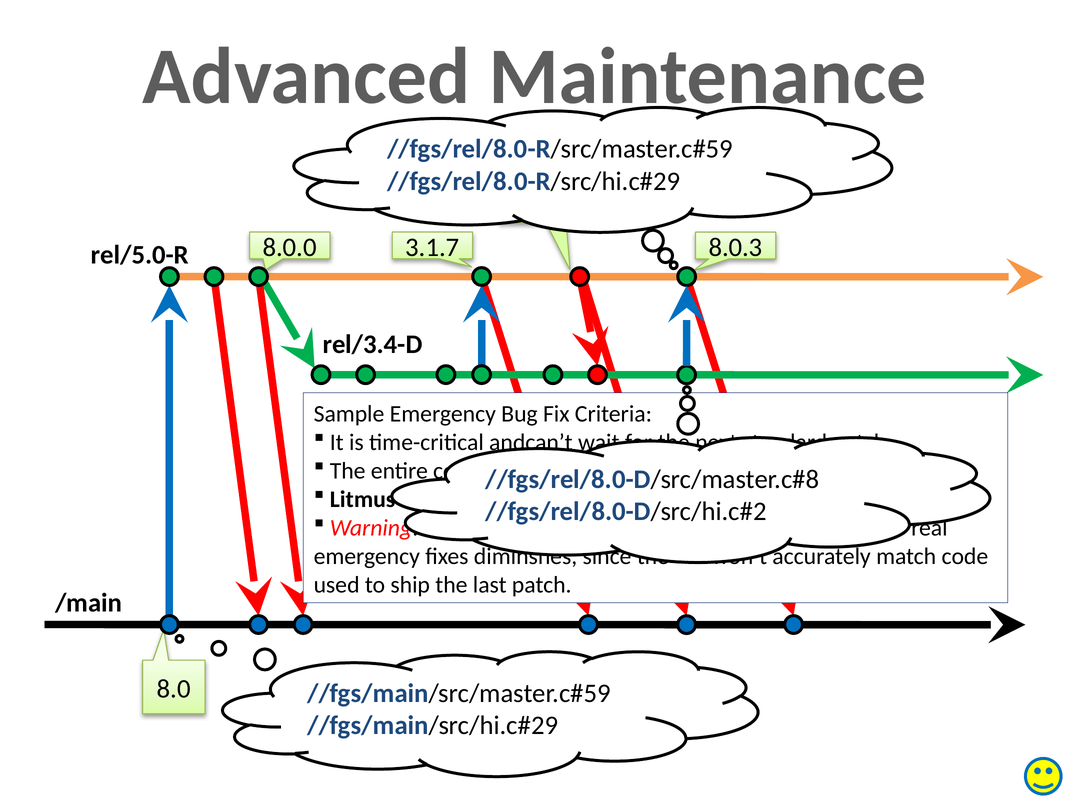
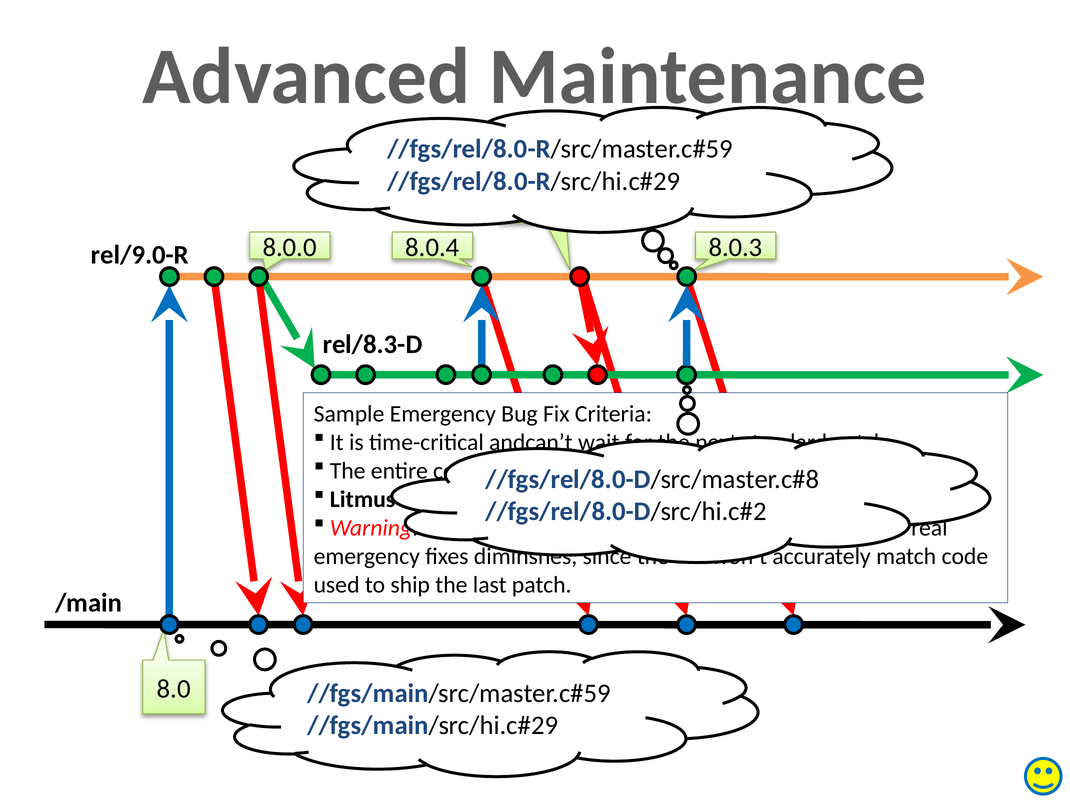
3.1.7: 3.1.7 -> 8.0.4 (432, 247)
rel/5.0-R: rel/5.0-R -> rel/9.0-R (140, 255)
rel/3.4-D: rel/3.4-D -> rel/8.3-D (373, 344)
